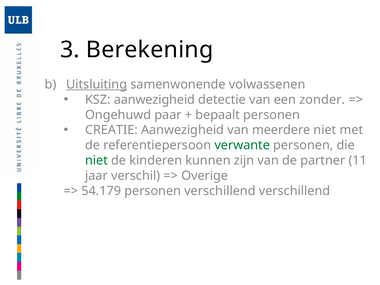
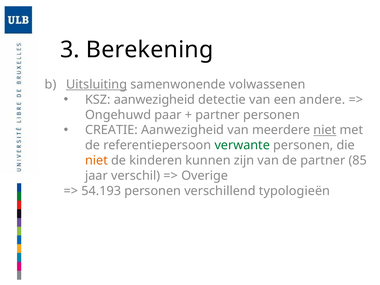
zonder: zonder -> andere (322, 100)
bepaalt: bepaalt -> partner (218, 115)
niet underline: none -> present (325, 130)
niet colour: green -> orange (97, 160)
11: 11 -> 85 (358, 160)
54.179: 54.179 -> 54.193 (101, 191)
verschillend verschillend: verschillend -> typologieën (294, 191)
